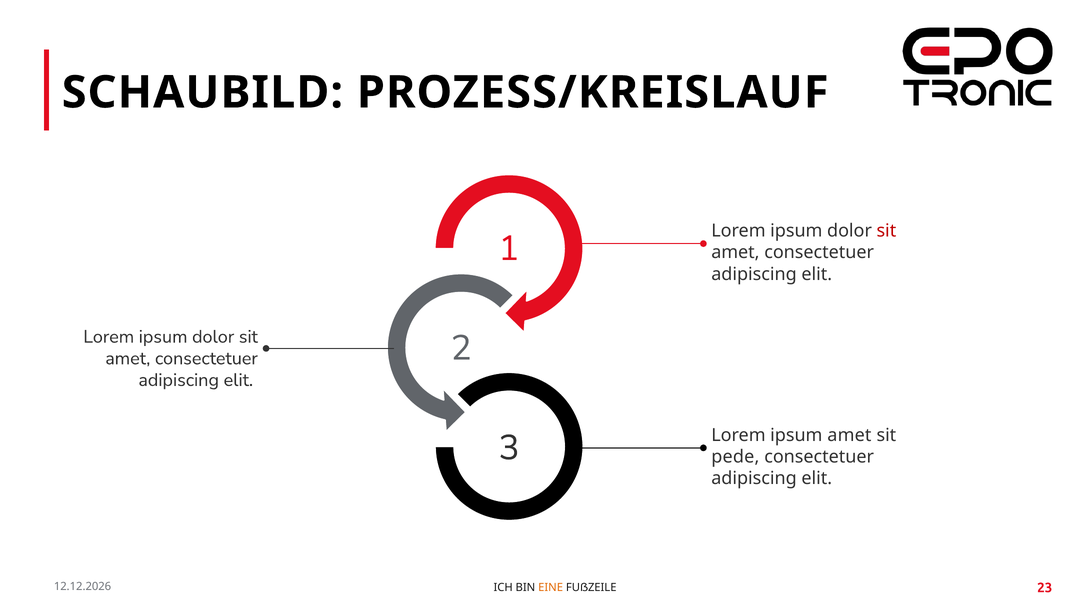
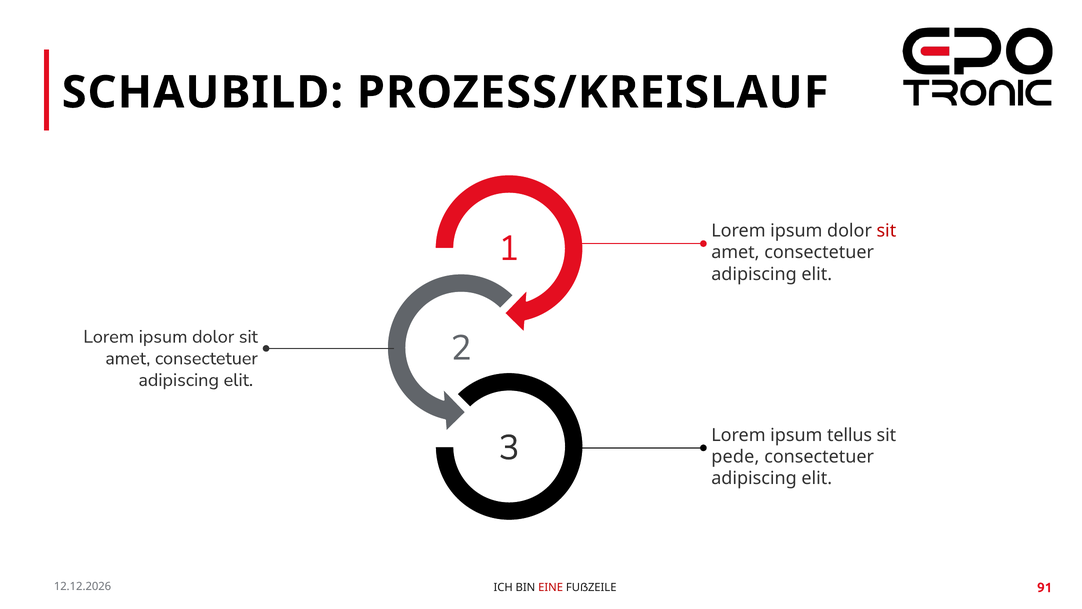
ipsum amet: amet -> tellus (850, 435)
23: 23 -> 91 (1045, 587)
EINE colour: orange -> red (551, 587)
